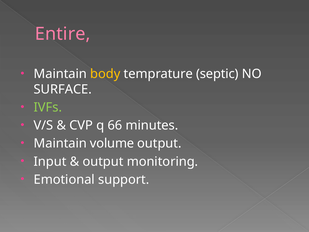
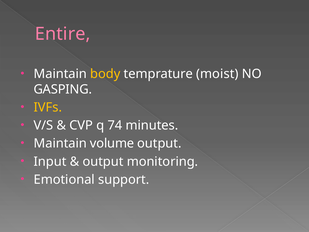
septic: septic -> moist (217, 74)
SURFACE: SURFACE -> GASPING (63, 89)
IVFs colour: light green -> yellow (48, 107)
66: 66 -> 74 (115, 125)
